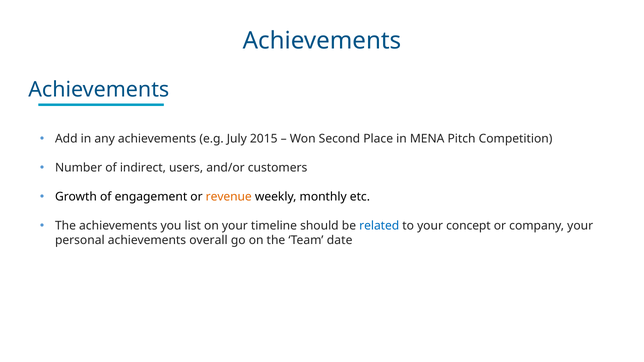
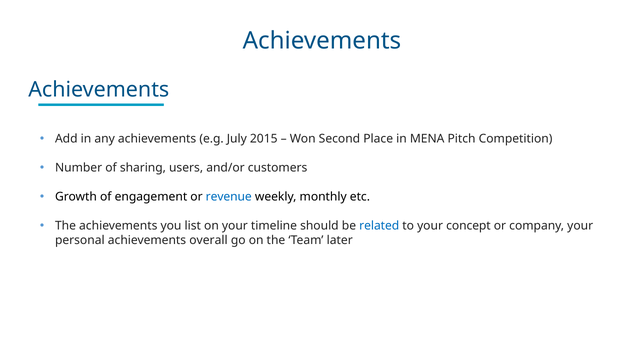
indirect: indirect -> sharing (143, 168)
revenue colour: orange -> blue (229, 197)
date: date -> later (340, 240)
